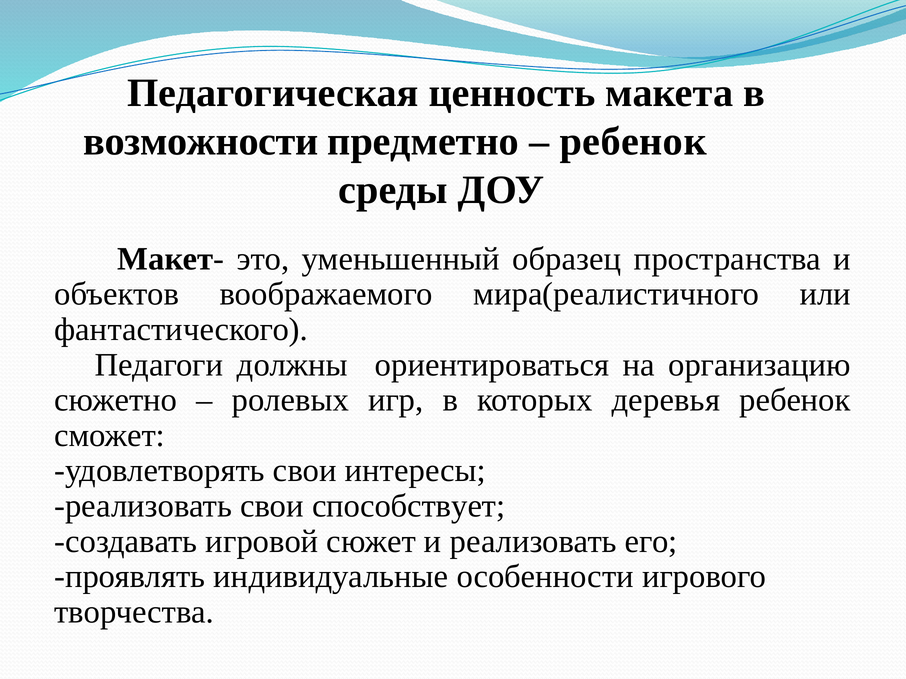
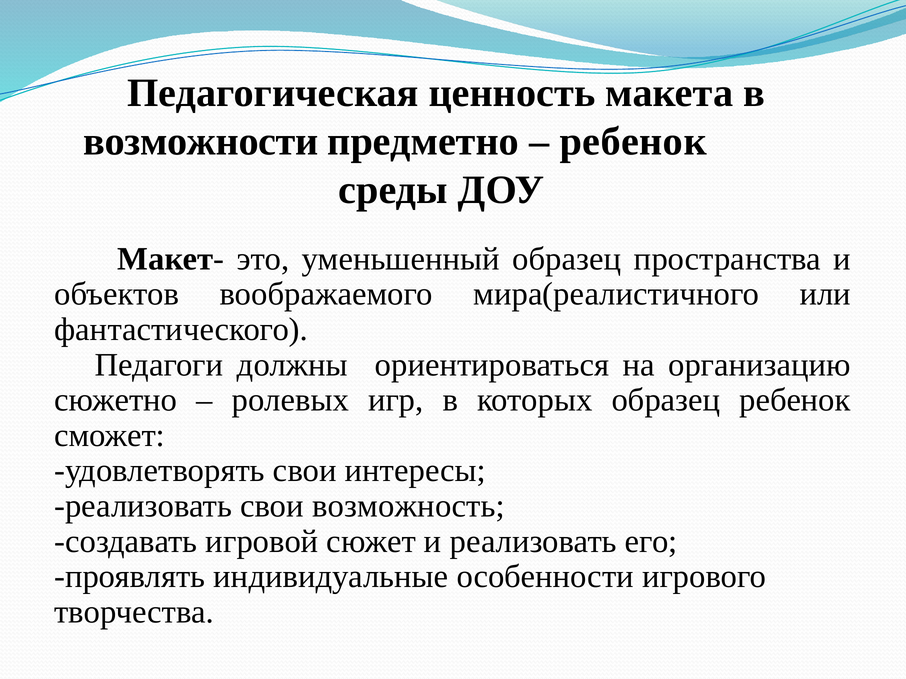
которых деревья: деревья -> образец (666, 400)
способствует: способствует -> возможность (408, 506)
